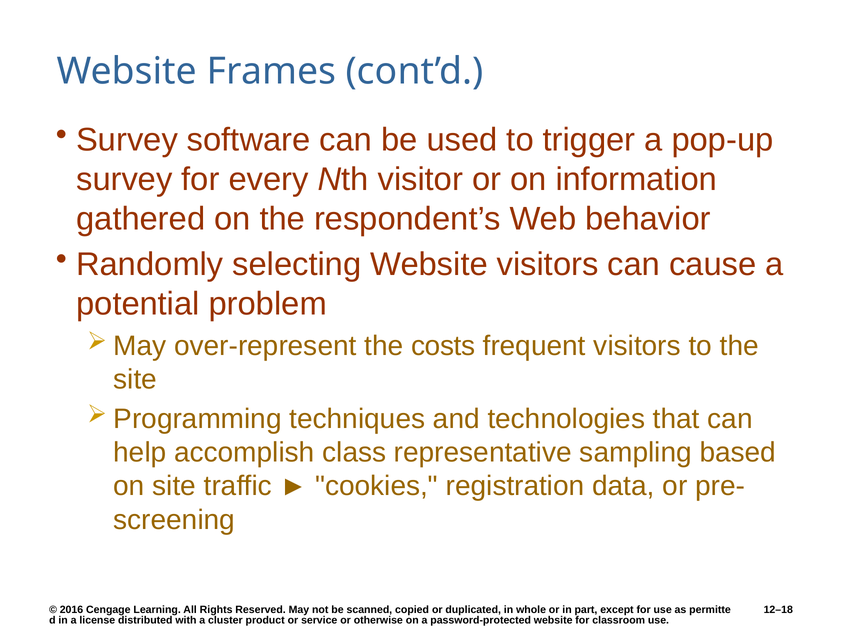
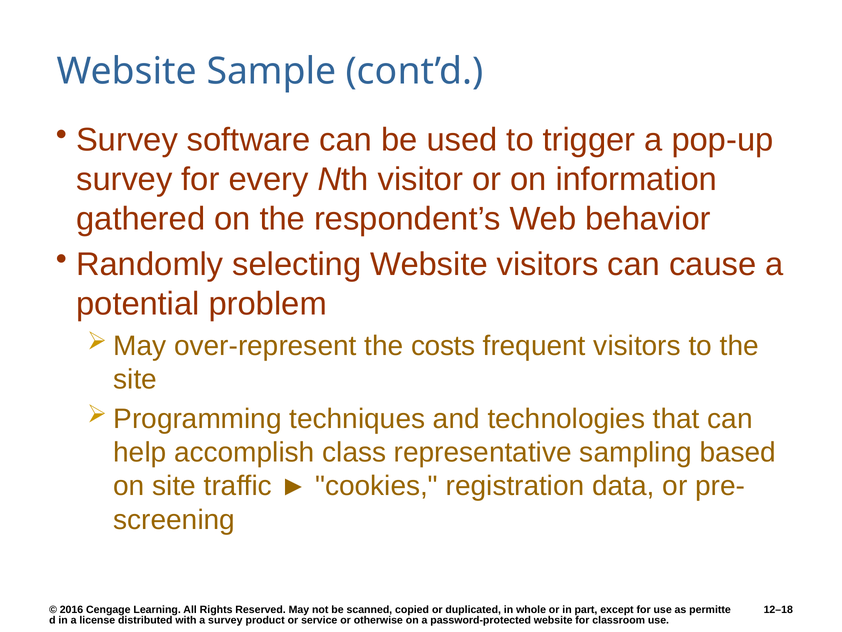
Frames: Frames -> Sample (271, 71)
a cluster: cluster -> survey (225, 620)
